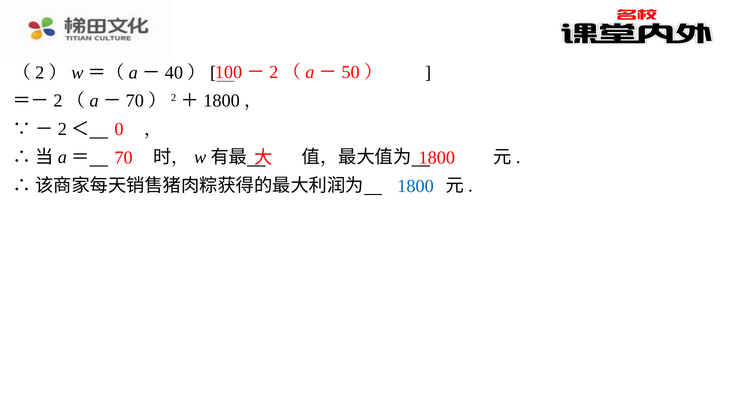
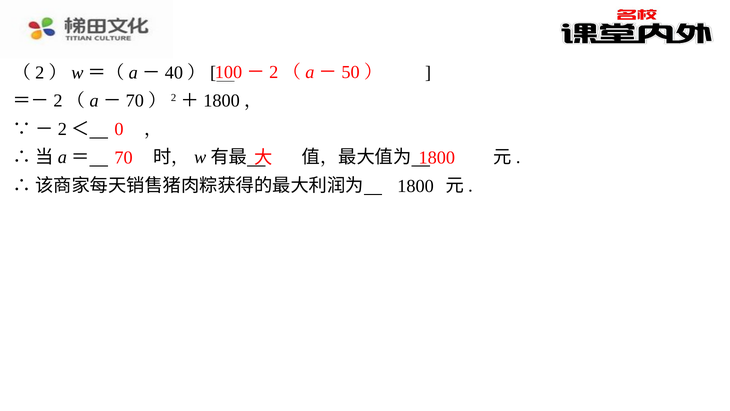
1800 colour: blue -> black (416, 186)
